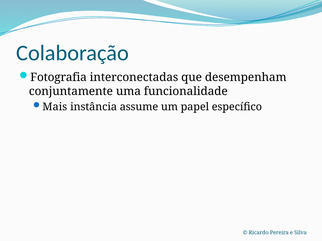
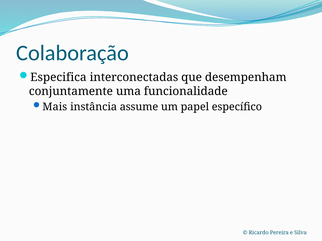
Fotografia: Fotografia -> Especifica (58, 78)
